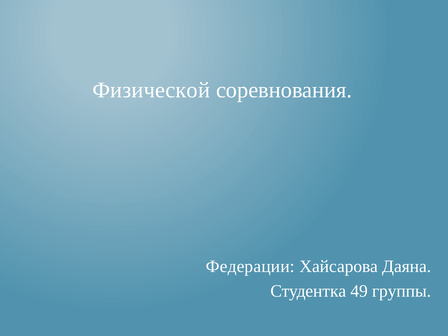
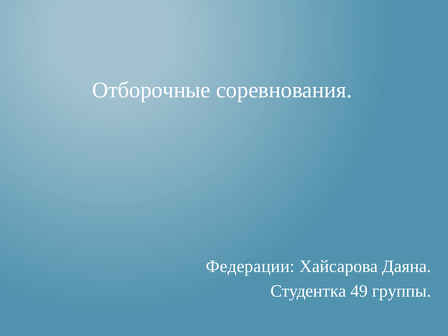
Физической: Физической -> Отборочные (151, 90)
